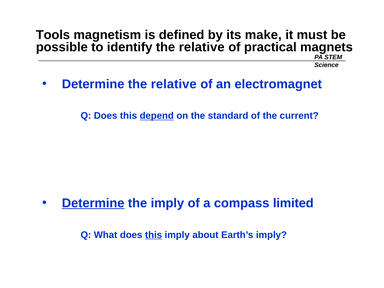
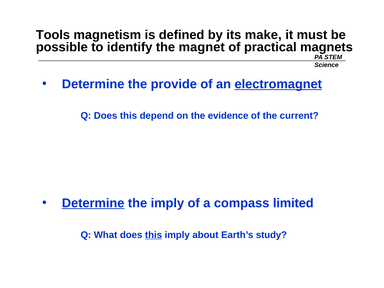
identify the relative: relative -> magnet (202, 47)
Determine the relative: relative -> provide (174, 84)
electromagnet underline: none -> present (278, 84)
depend underline: present -> none (157, 116)
standard: standard -> evidence (228, 116)
Earth’s imply: imply -> study (271, 235)
